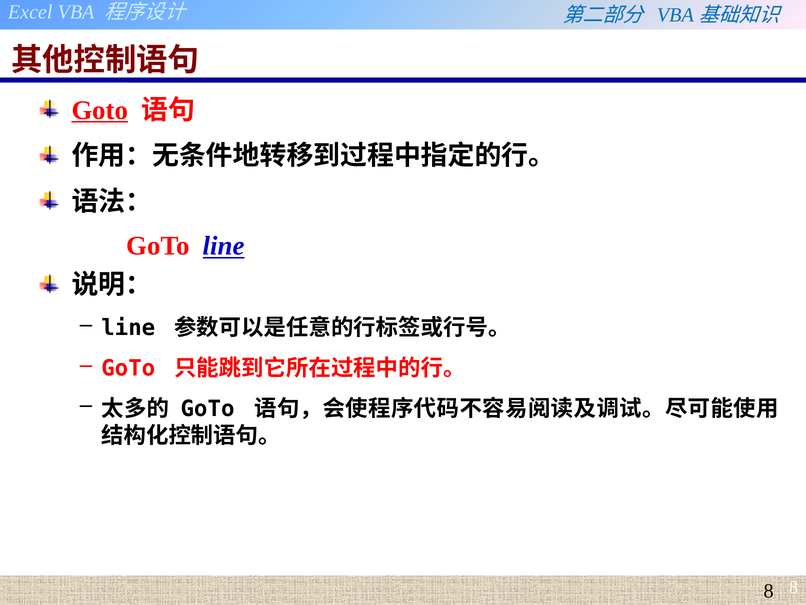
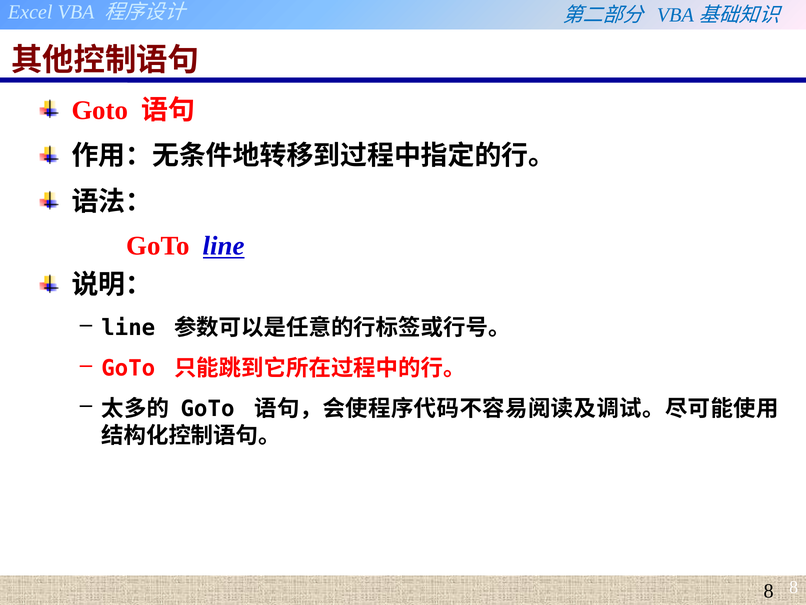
Goto underline: present -> none (100, 110)
